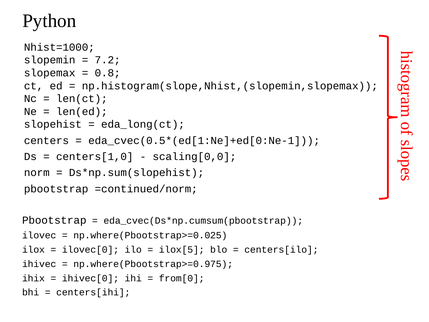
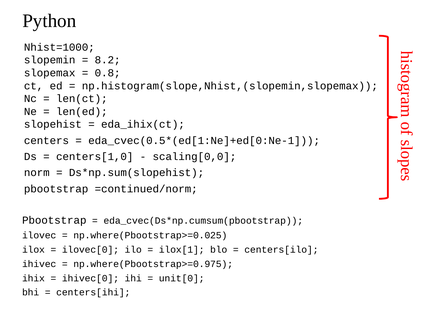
7.2: 7.2 -> 8.2 (108, 60)
eda_long(ct: eda_long(ct -> eda_ihix(ct (143, 124)
ilox[5: ilox[5 -> ilox[1 (182, 249)
from[0: from[0 -> unit[0 (182, 278)
